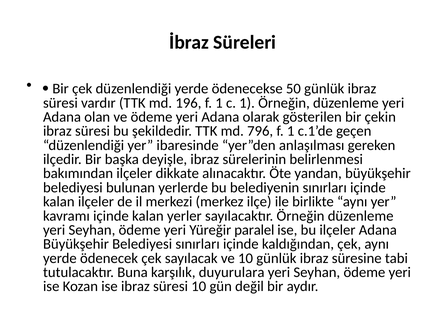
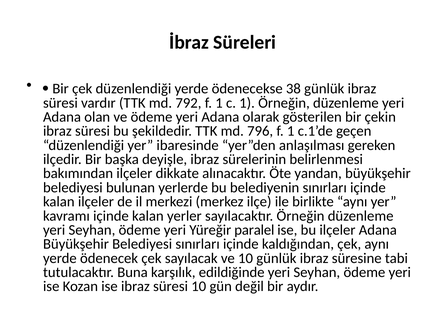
50: 50 -> 38 (293, 89)
196: 196 -> 792 (188, 103)
duyurulara: duyurulara -> edildiğinde (232, 272)
